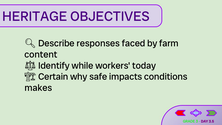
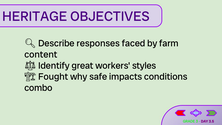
while: while -> great (82, 66)
today: today -> styles (144, 66)
Certain: Certain -> Fought (53, 77)
makes: makes -> combo (38, 88)
